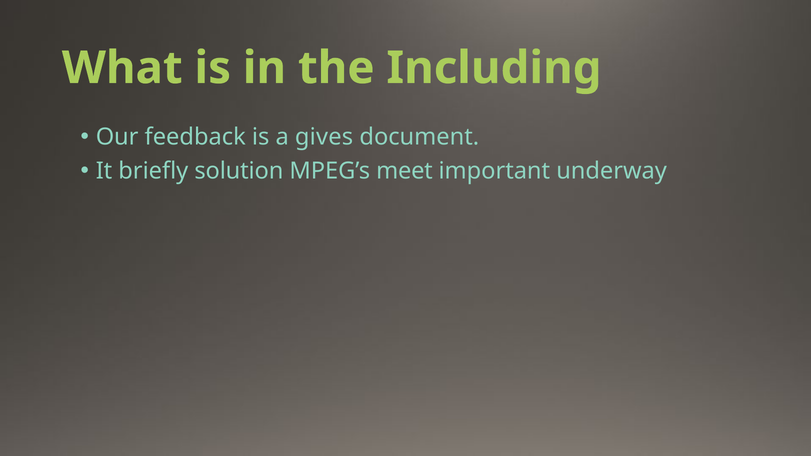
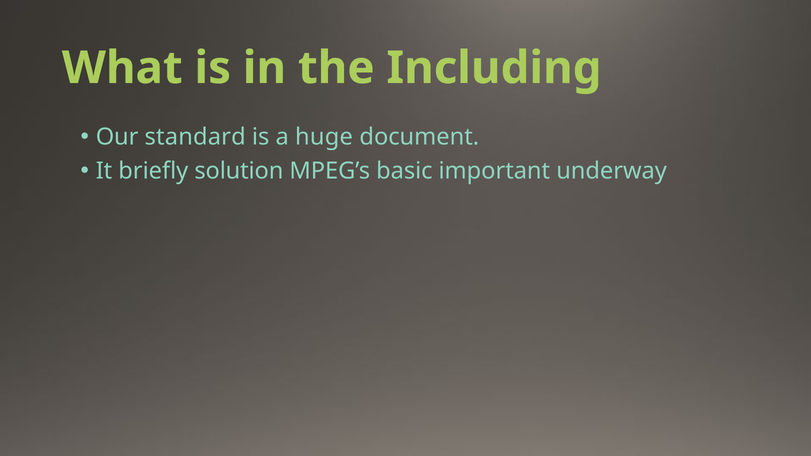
feedback: feedback -> standard (195, 137)
gives: gives -> huge (324, 137)
meet: meet -> basic (404, 171)
